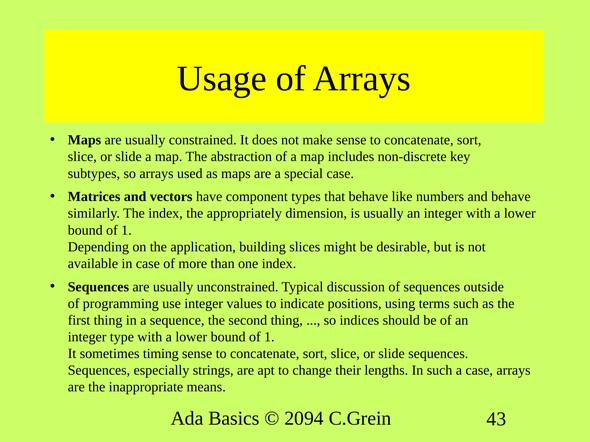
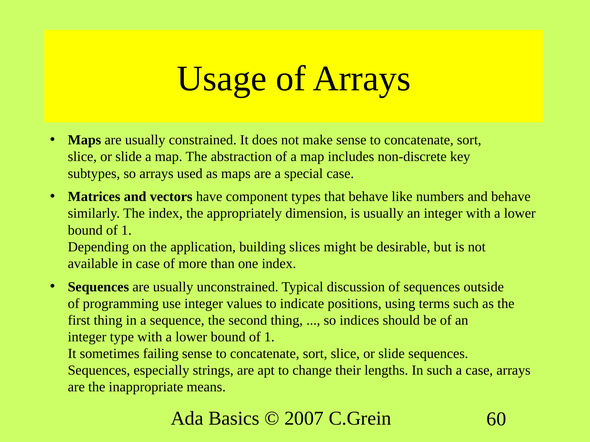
timing: timing -> failing (161, 354)
2094: 2094 -> 2007 (304, 419)
43: 43 -> 60 (496, 419)
